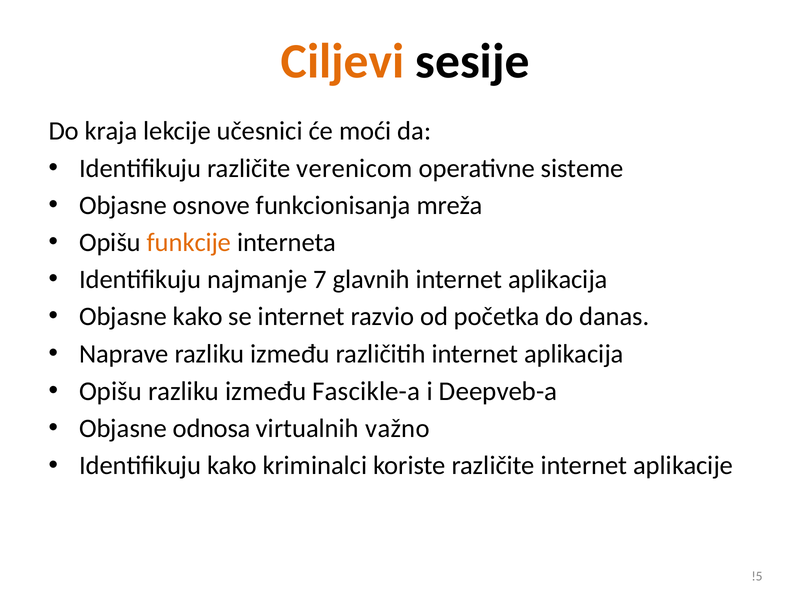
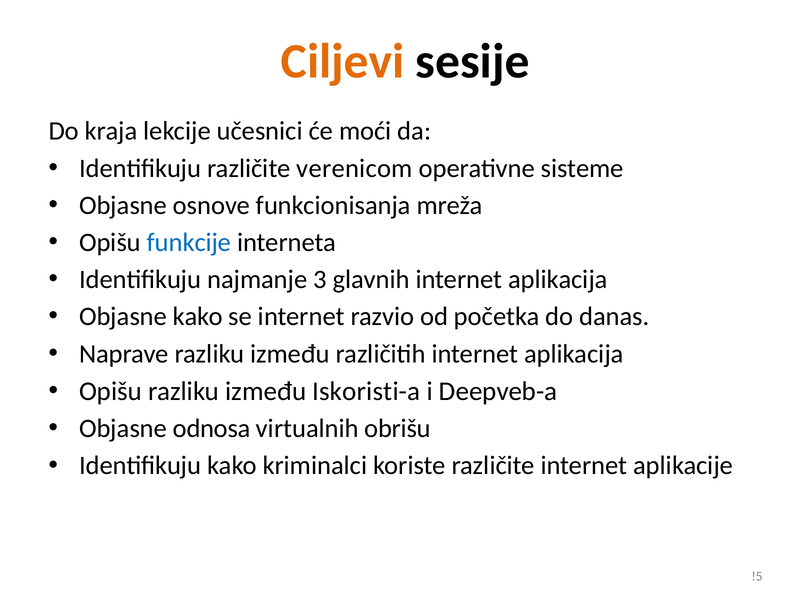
funkcije colour: orange -> blue (189, 243)
7: 7 -> 3 (320, 280)
Fascikle-a: Fascikle-a -> Iskoristi-a (366, 391)
važno: važno -> obrišu (398, 429)
